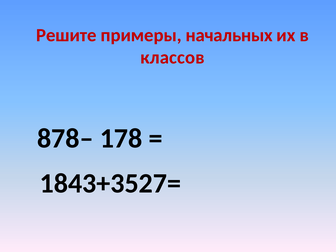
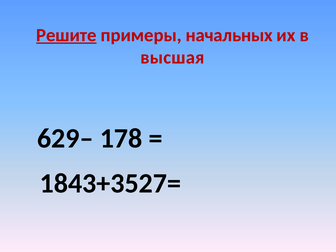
Решите underline: none -> present (66, 35)
классов: классов -> высшая (172, 58)
878–: 878– -> 629– (65, 138)
